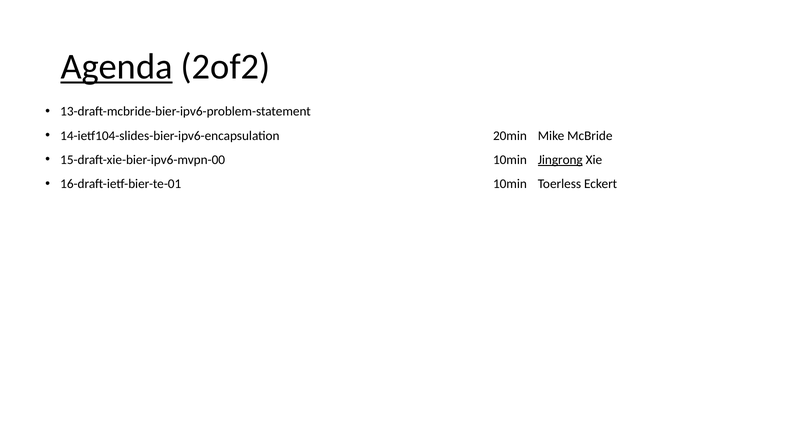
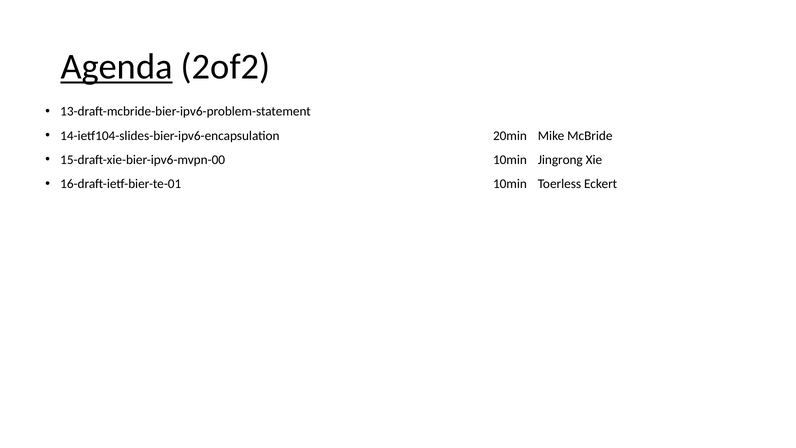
Jingrong underline: present -> none (560, 160)
